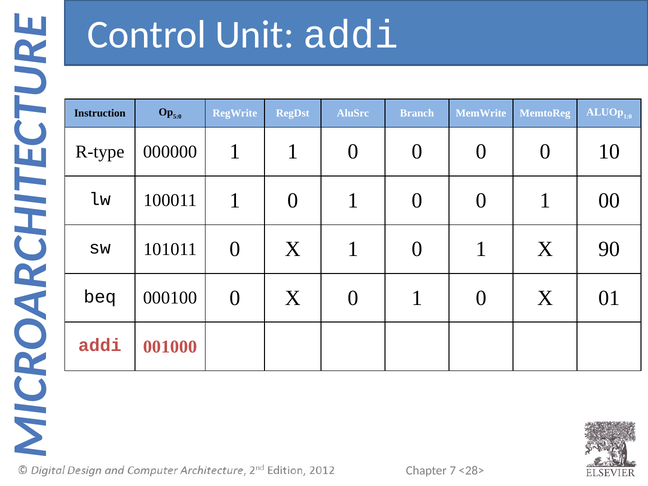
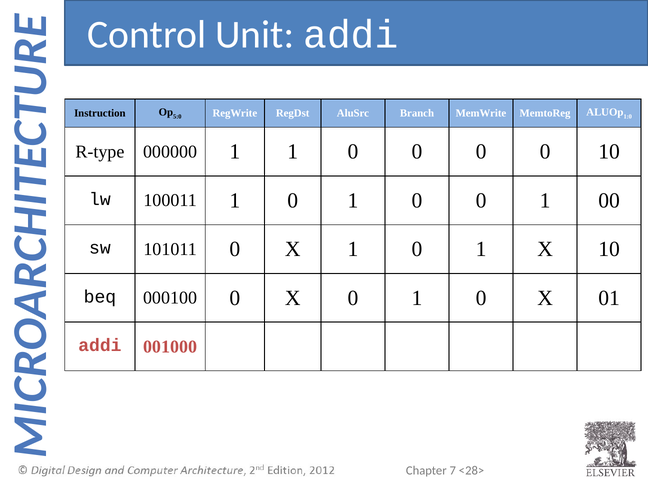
X 90: 90 -> 10 (609, 249)
